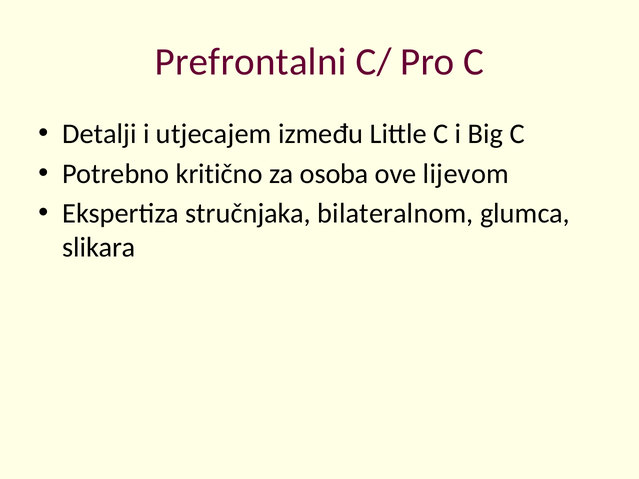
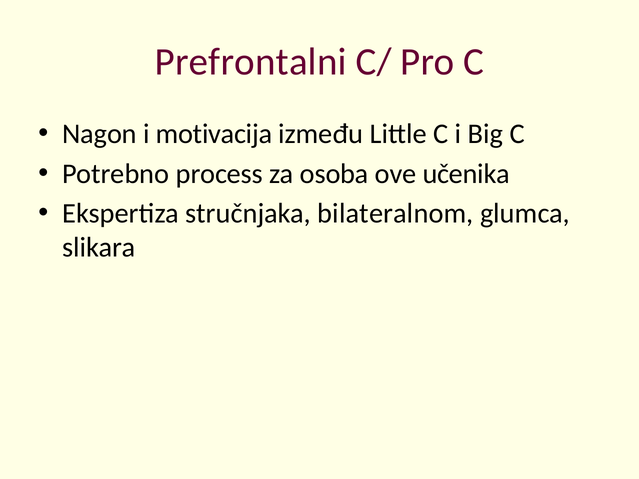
Detalji: Detalji -> Nagon (100, 134)
utjecajem: utjecajem -> motivacija (214, 134)
kritično: kritično -> process (219, 174)
lijevom: lijevom -> učenika (466, 174)
